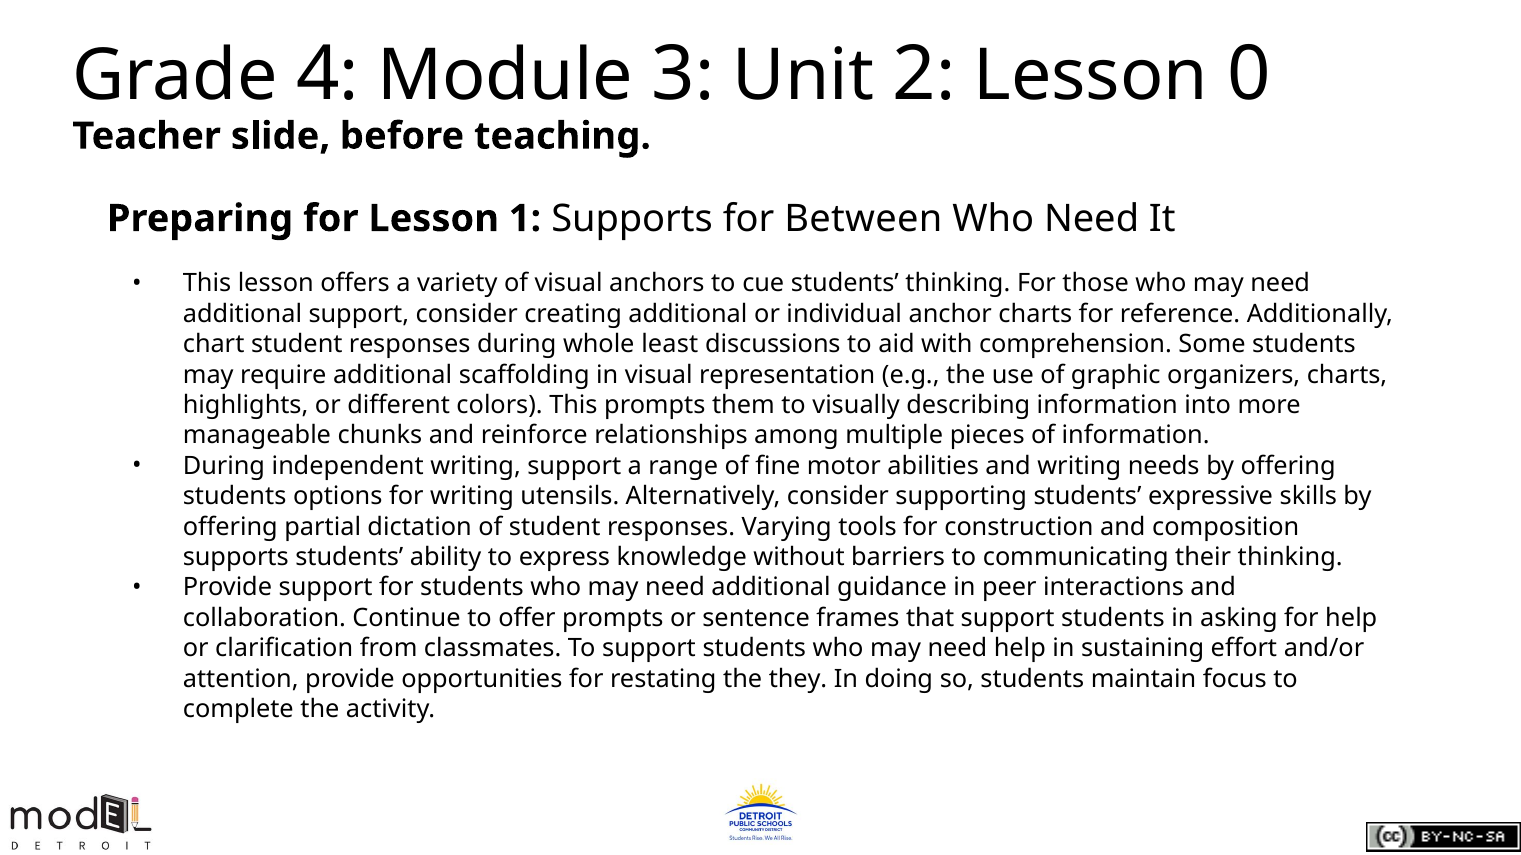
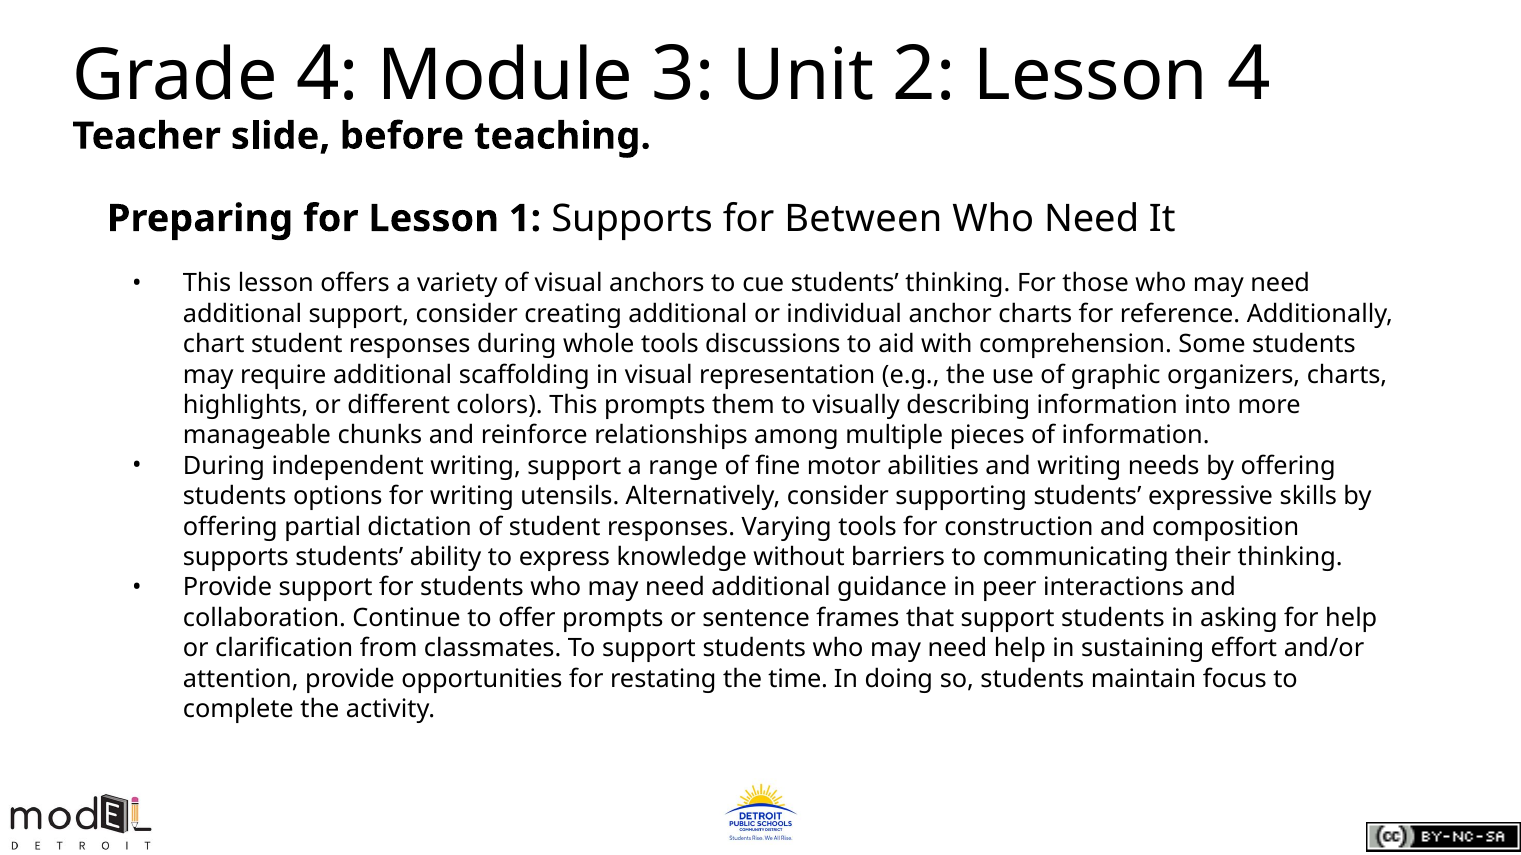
Lesson 0: 0 -> 4 (1249, 74)
whole least: least -> tools (670, 345)
they: they -> time (798, 679)
